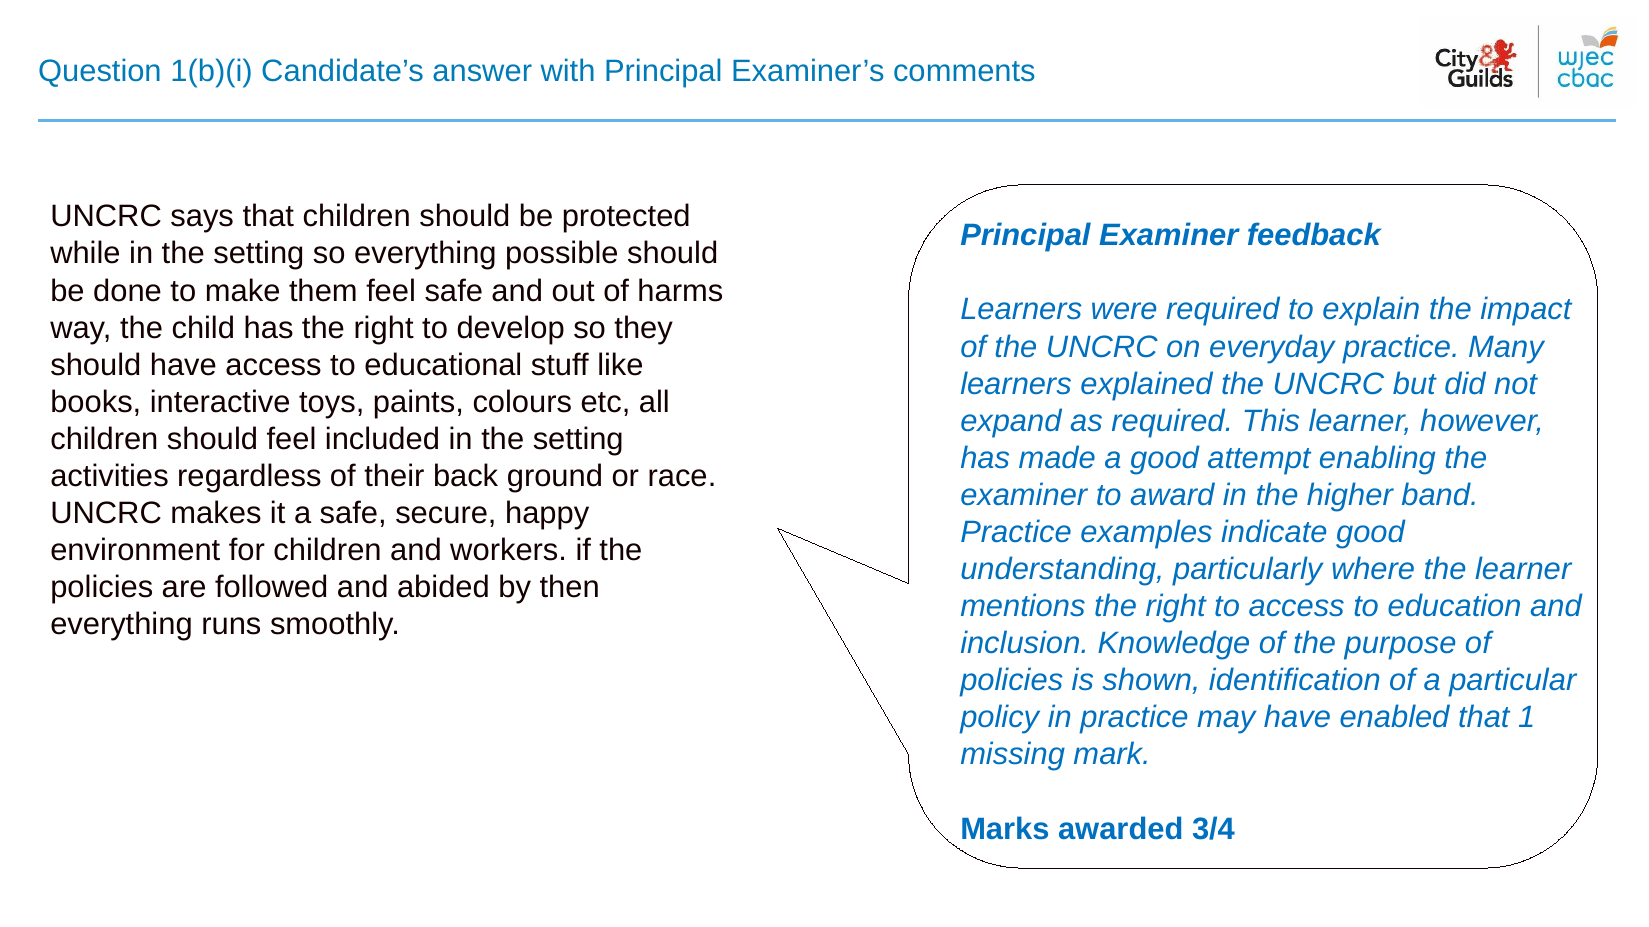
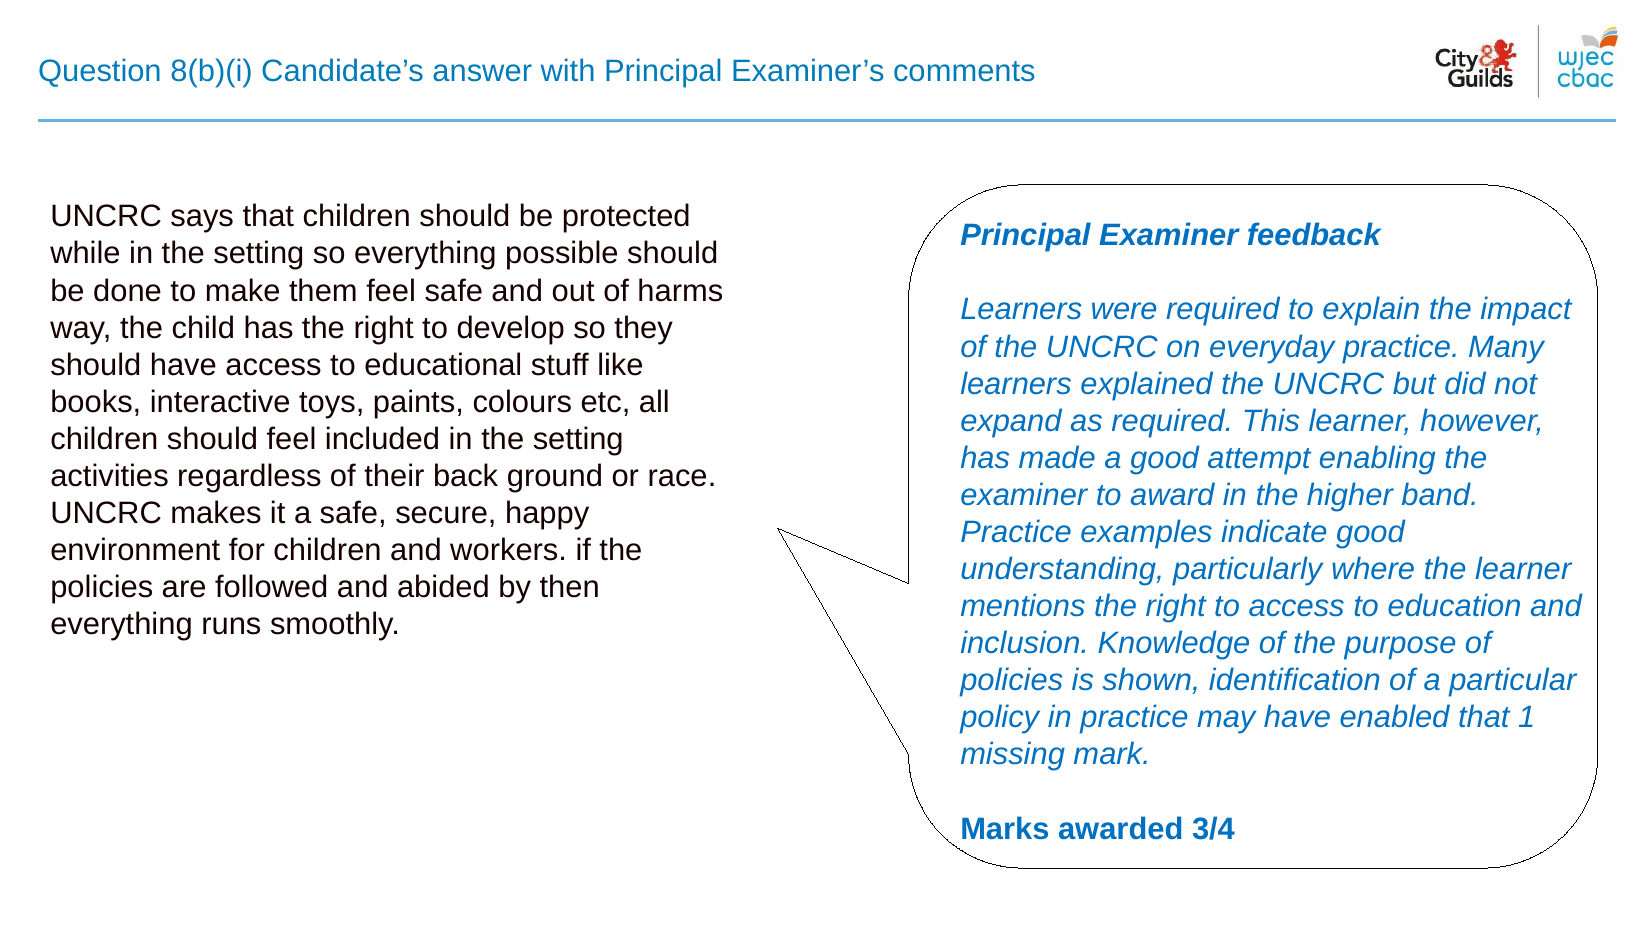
1(b)(i: 1(b)(i -> 8(b)(i (212, 72)
